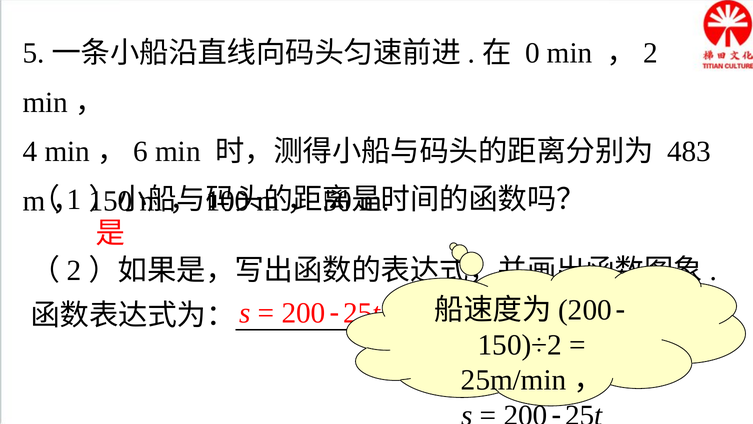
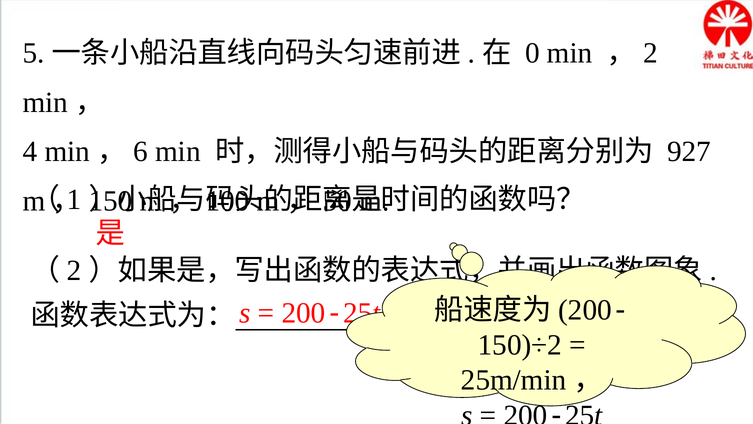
483: 483 -> 927 (689, 152)
